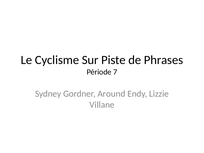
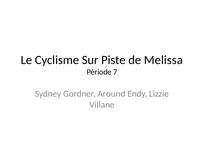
Phrases: Phrases -> Melissa (163, 60)
